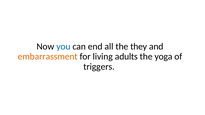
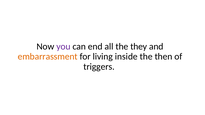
you colour: blue -> purple (63, 47)
adults: adults -> inside (126, 57)
yoga: yoga -> then (163, 57)
